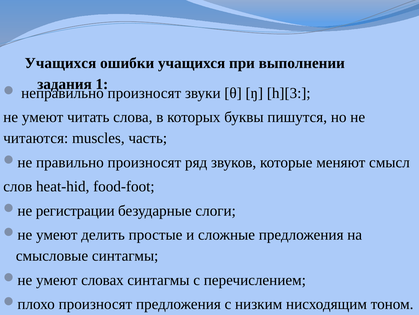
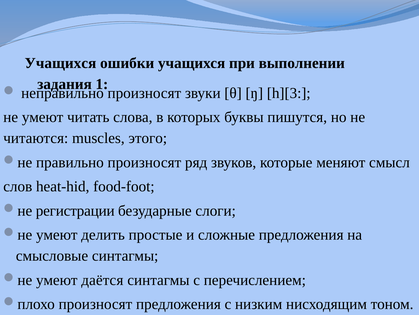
часть: часть -> этого (148, 138)
словах: словах -> даётся (102, 279)
